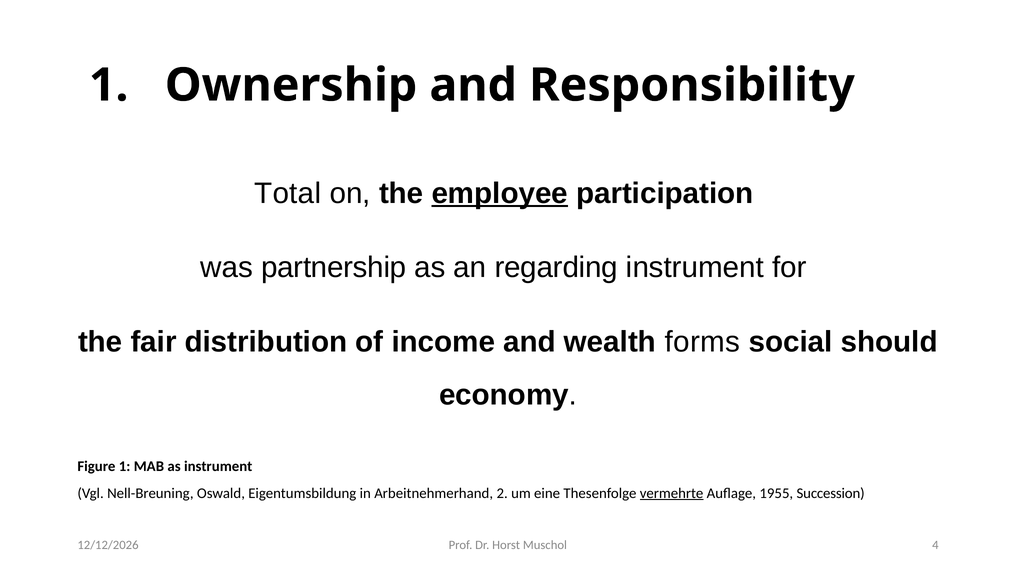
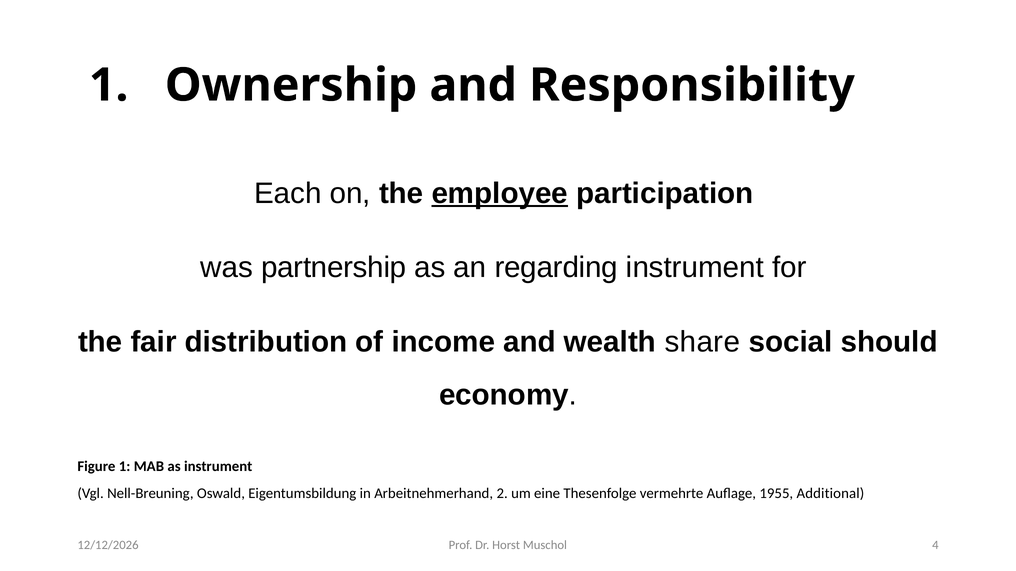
Total: Total -> Each (288, 193)
forms: forms -> share (702, 342)
vermehrte underline: present -> none (672, 494)
Succession: Succession -> Additional (830, 494)
